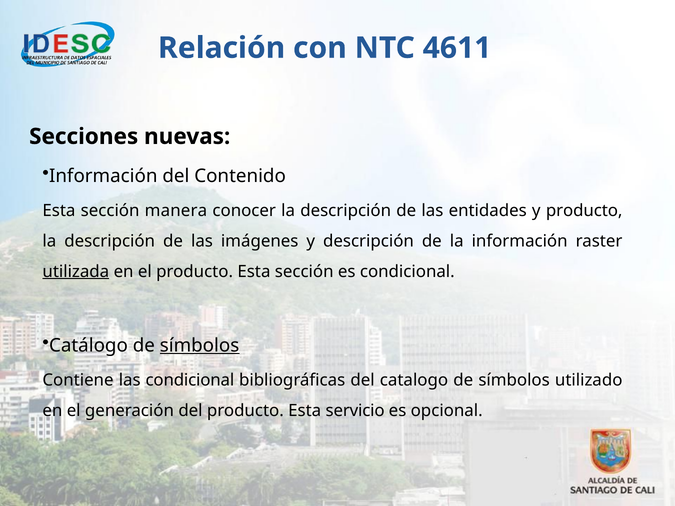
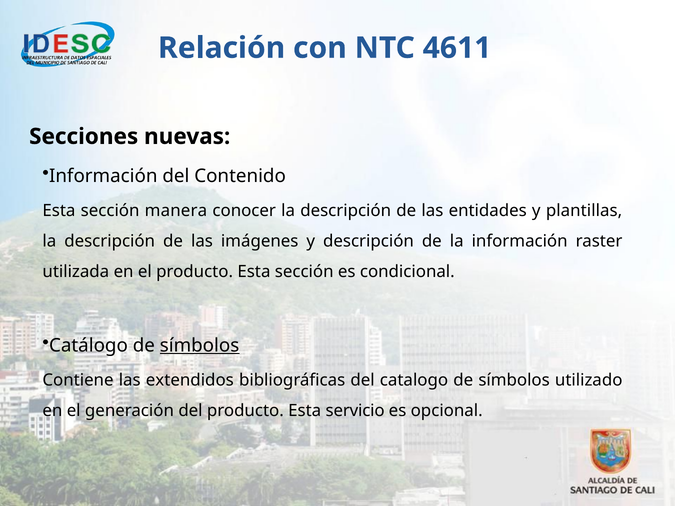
y producto: producto -> plantillas (584, 211)
utilizada underline: present -> none (76, 272)
las condicional: condicional -> extendidos (190, 380)
